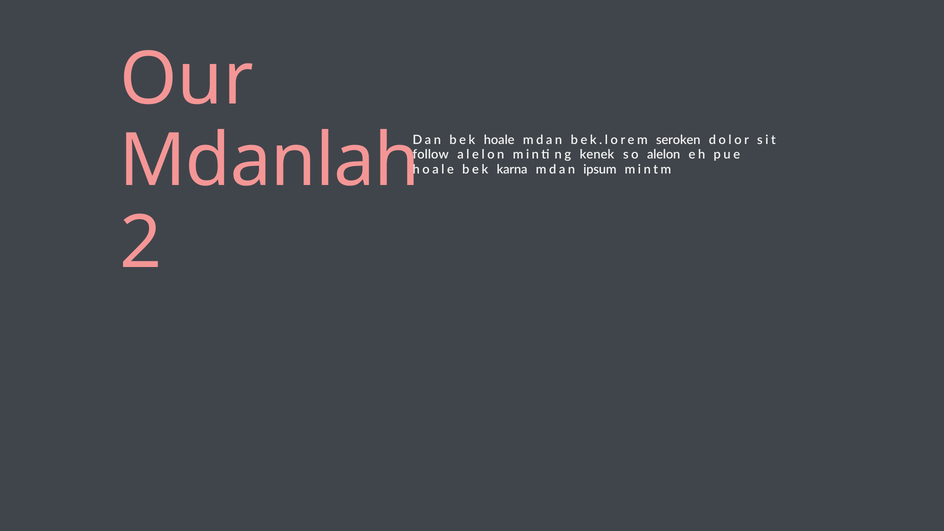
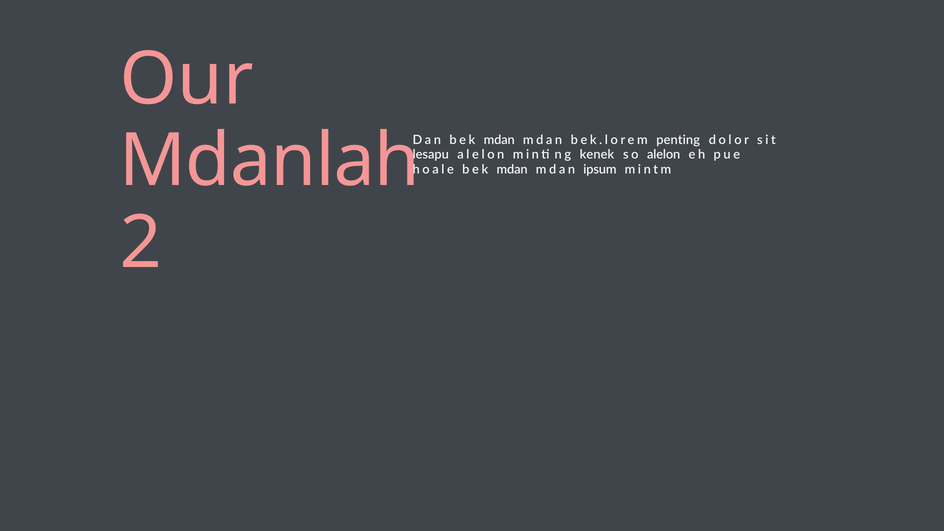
Dan bek hoale: hoale -> mdan (499, 140)
seroken: seroken -> penting (678, 140)
follow: follow -> lesapu (431, 155)
hoale bek karna: karna -> mdan (512, 169)
